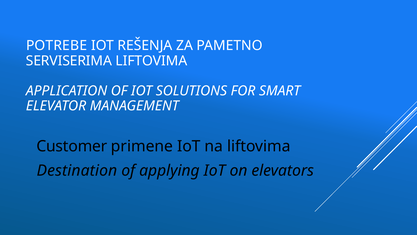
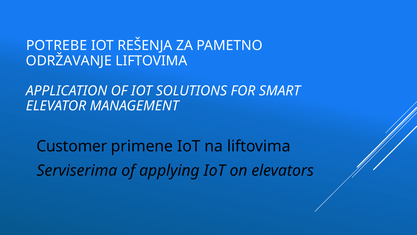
SERVISERIMA: SERVISERIMA -> ODRŽAVANJE (69, 61)
Destination: Destination -> Serviserima (77, 170)
